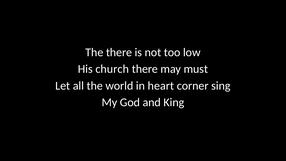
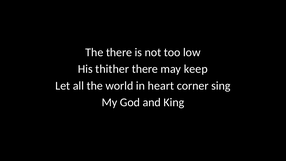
church: church -> thither (112, 69)
must: must -> keep (196, 69)
